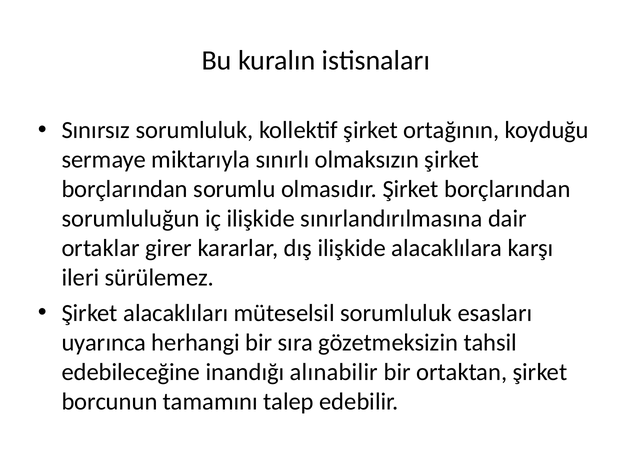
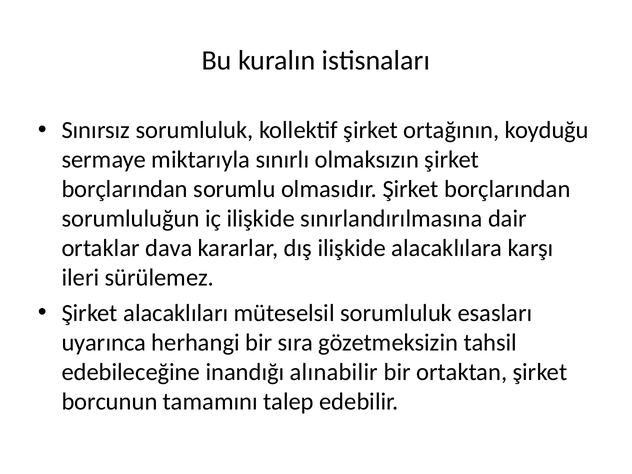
girer: girer -> dava (169, 248)
